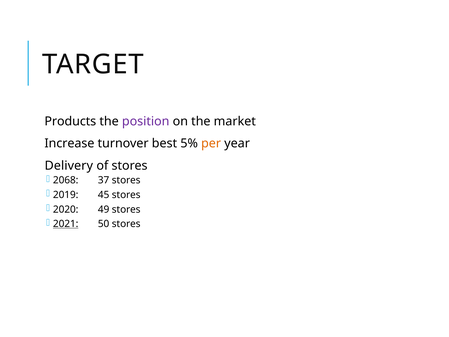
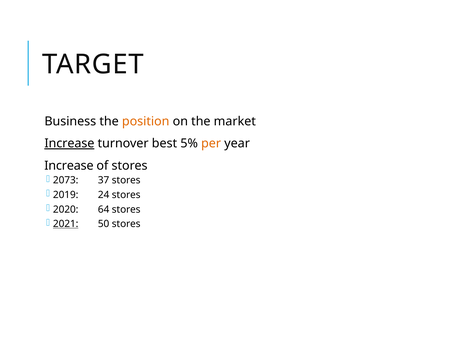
Products: Products -> Business (70, 121)
position colour: purple -> orange (146, 121)
Increase underline: none -> present (69, 143)
Delivery: Delivery -> Increase (69, 166)
2068: 2068 -> 2073 (66, 180)
45: 45 -> 24 (104, 195)
49: 49 -> 64 (104, 209)
